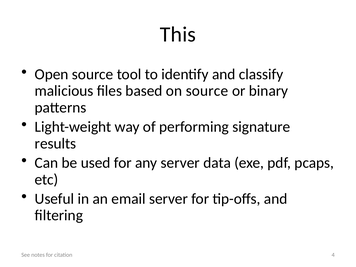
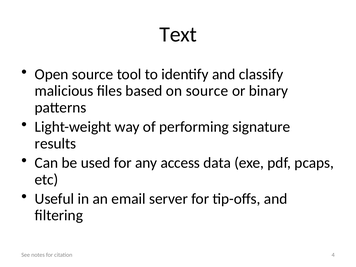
This: This -> Text (178, 34)
any server: server -> access (180, 163)
